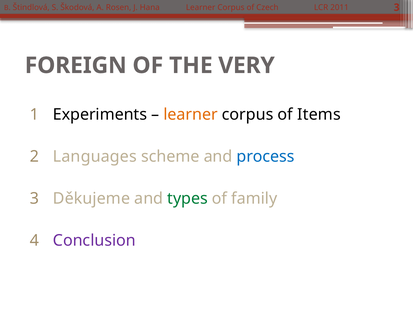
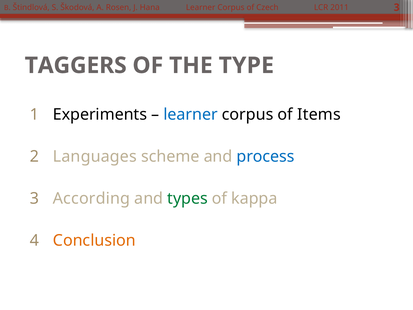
FOREIGN: FOREIGN -> TAGGERS (76, 65)
VERY: VERY -> TYPE (246, 65)
learner colour: orange -> blue (191, 114)
Děkujeme: Děkujeme -> According (91, 198)
family: family -> kappa (254, 198)
Conclusion colour: purple -> orange (94, 240)
